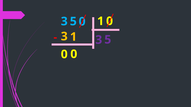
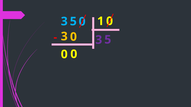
1: 1 -> 0 (73, 37)
